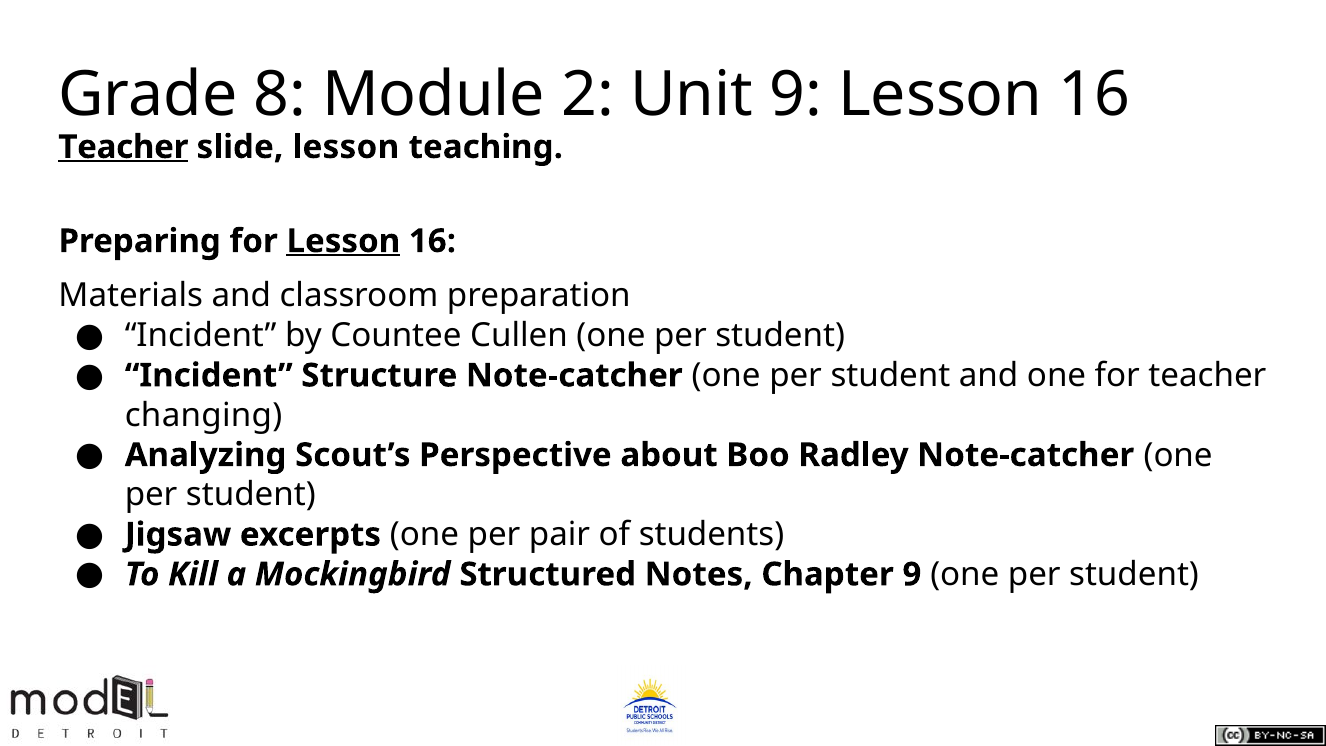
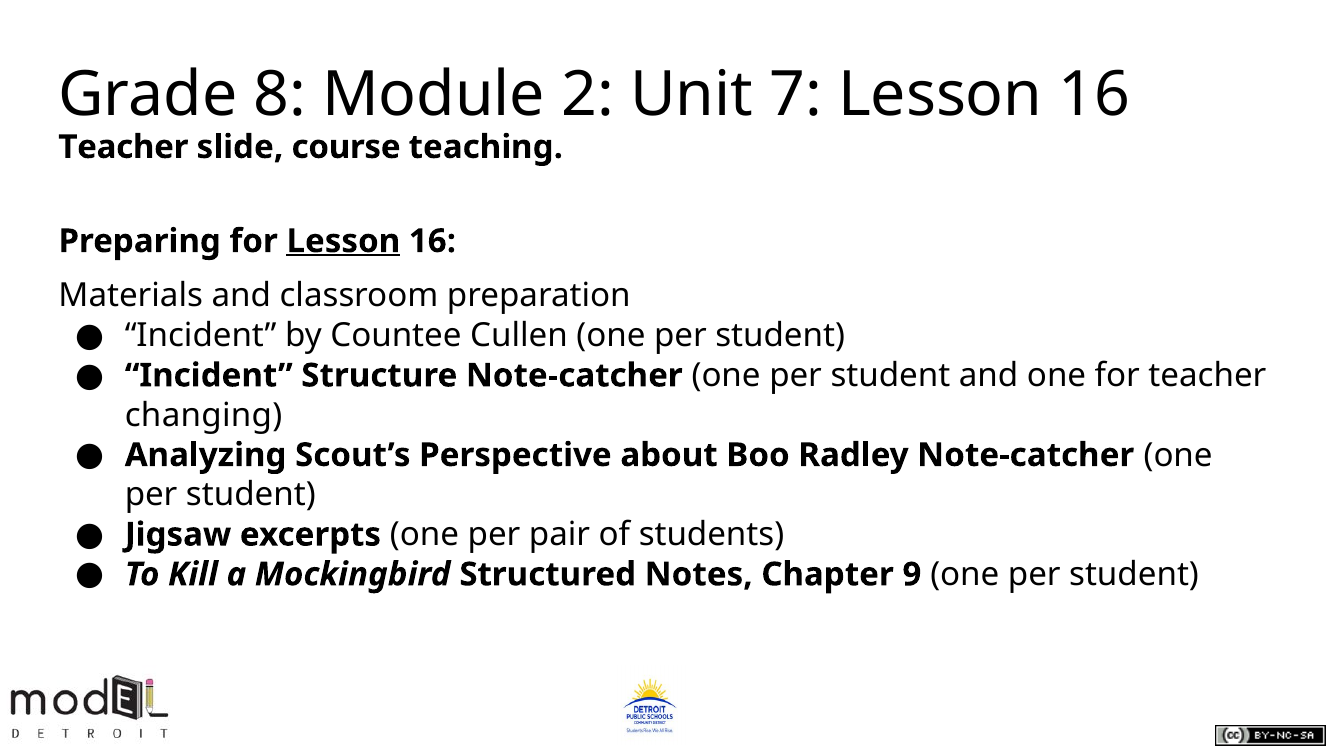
Unit 9: 9 -> 7 (796, 95)
Teacher underline: present -> none (123, 147)
slide lesson: lesson -> course (346, 147)
